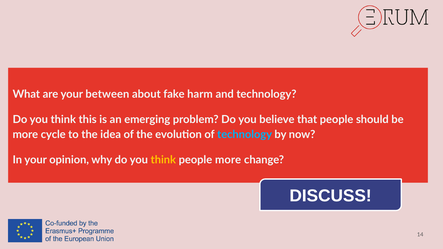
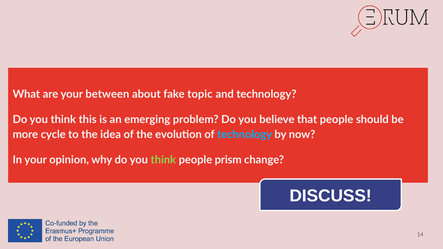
harm: harm -> topic (200, 94)
think colour: yellow -> light green (163, 160)
people more: more -> prism (228, 160)
